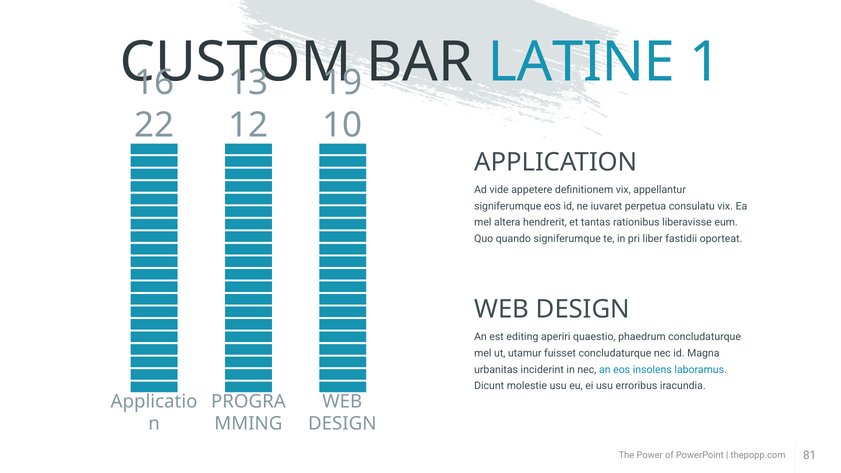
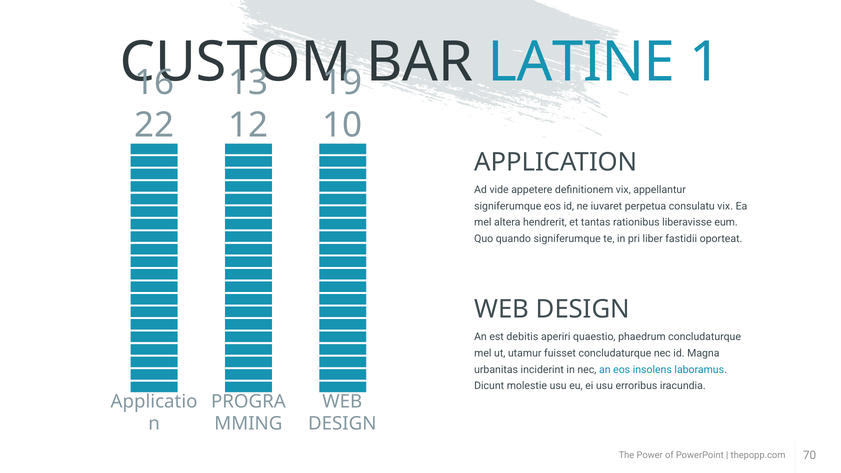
editing: editing -> debitis (522, 337)
81: 81 -> 70 (810, 455)
